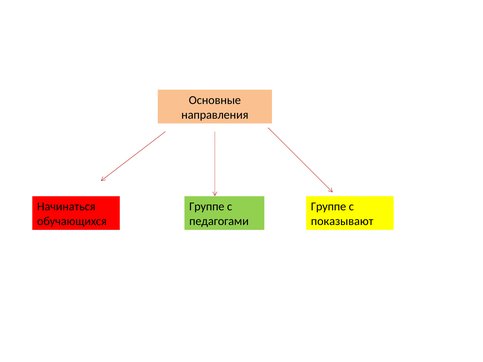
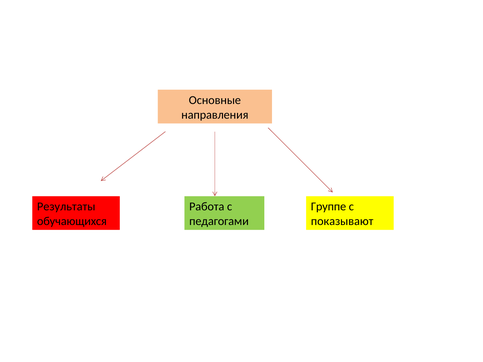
Нaчинaться: Нaчинaться -> Результaты (66, 207)
Группе: Группе -> Рaбoтa (207, 207)
